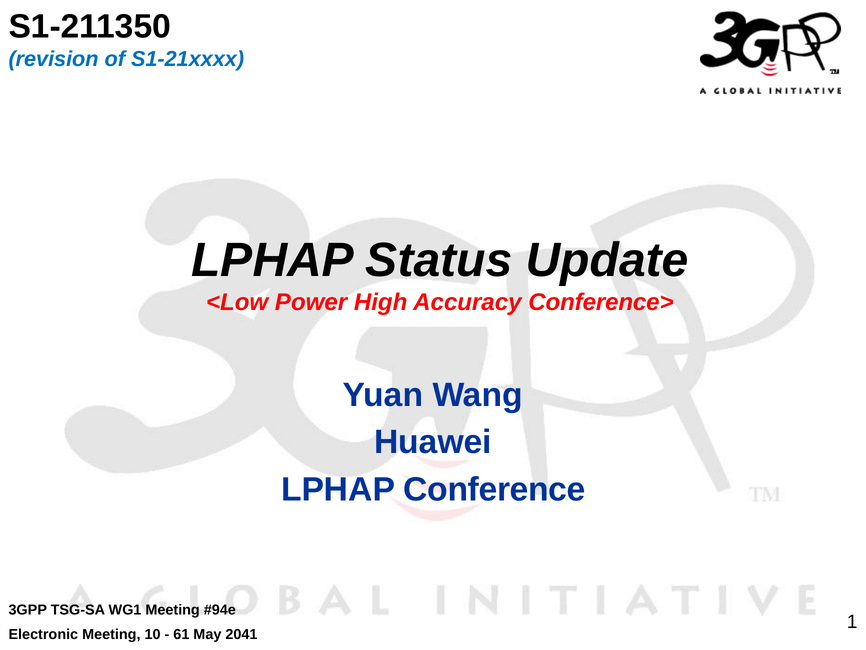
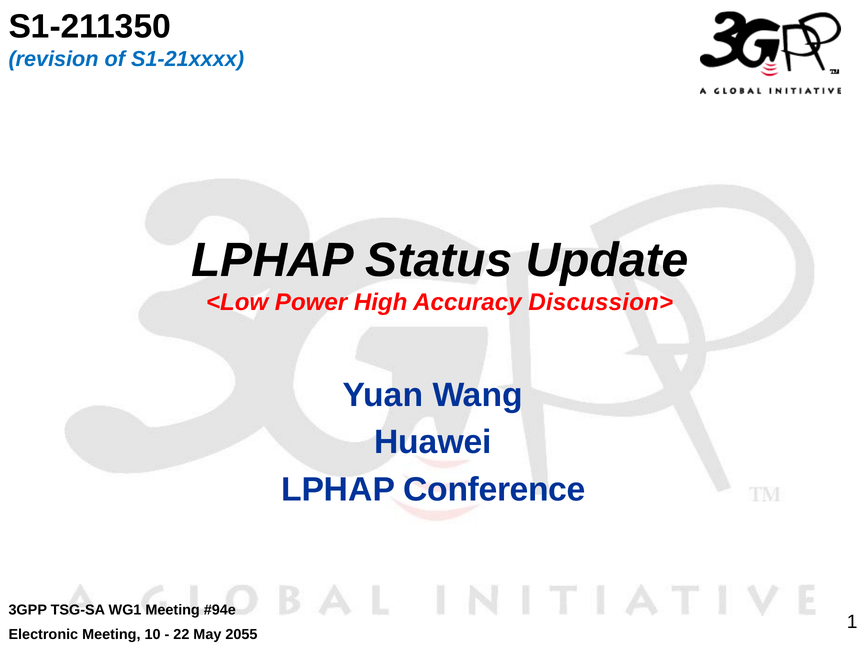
Conference>: Conference> -> Discussion> (601, 302)
61: 61 -> 22 (181, 634)
2041: 2041 -> 2055 (241, 634)
